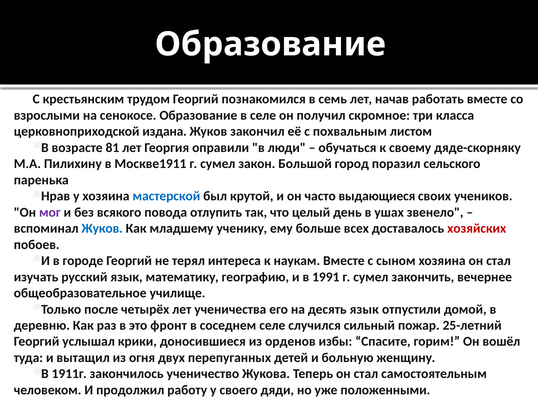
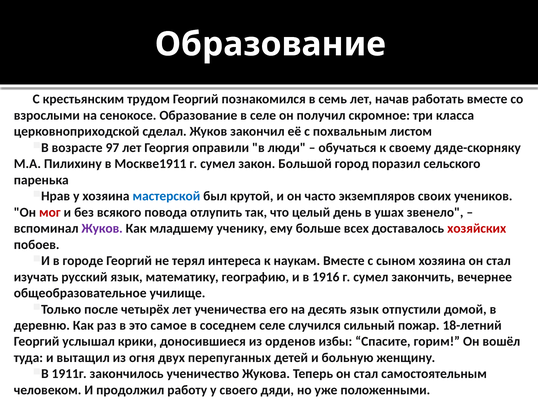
издана: издана -> сделал (165, 131)
81: 81 -> 97 (112, 147)
выдающиеся: выдающиеся -> экземпляров (377, 196)
мог colour: purple -> red (50, 212)
Жуков colour: blue -> purple (102, 228)
1991: 1991 -> 1916 (326, 277)
фронт: фронт -> самое (169, 325)
25-летний: 25-летний -> 18-летний (472, 325)
